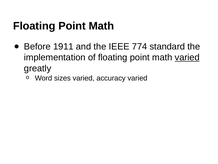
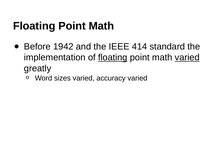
1911: 1911 -> 1942 (63, 46)
774: 774 -> 414 (140, 46)
floating underline: none -> present (113, 57)
